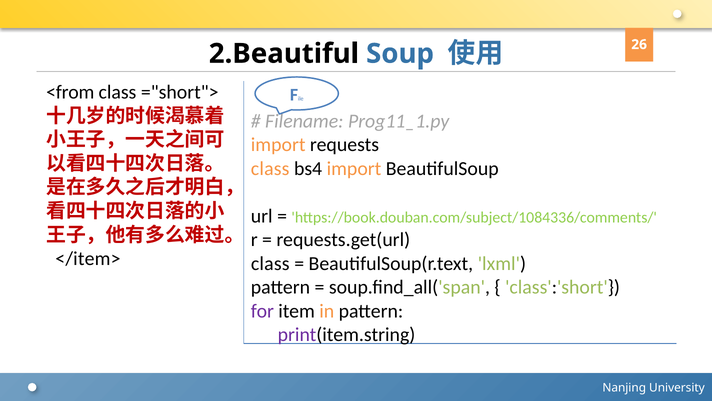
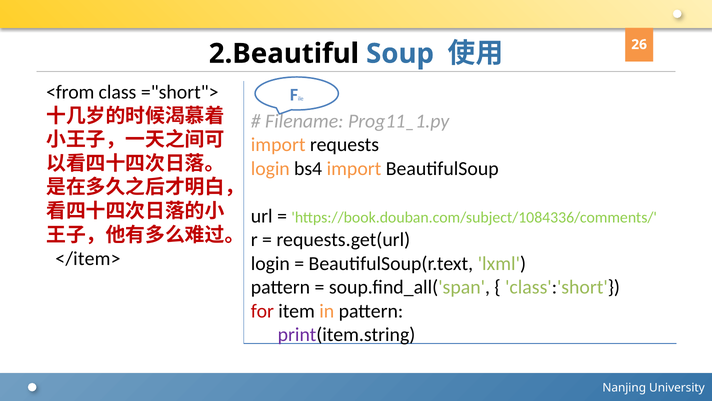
class: class -> login (270, 168)
class: class -> login (270, 263)
for colour: purple -> red (262, 311)
